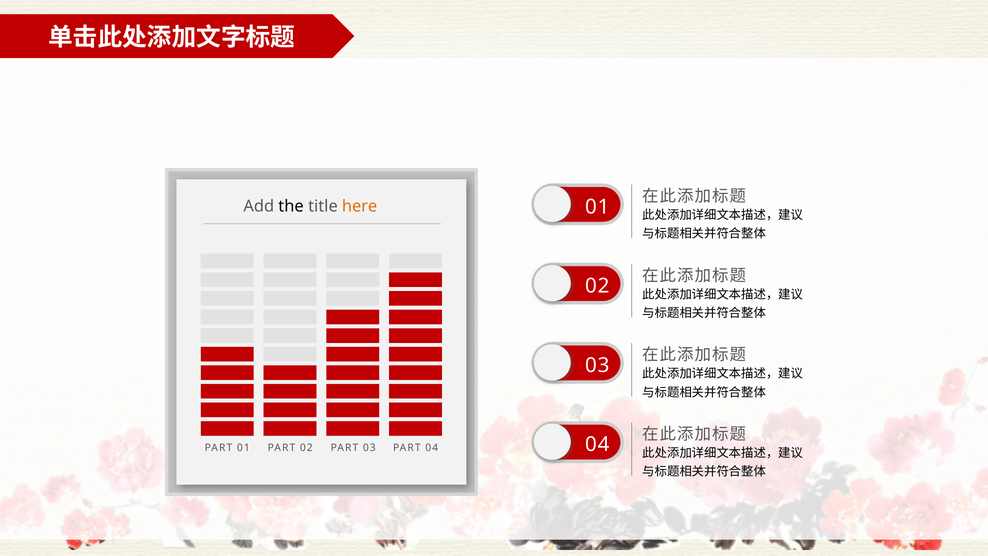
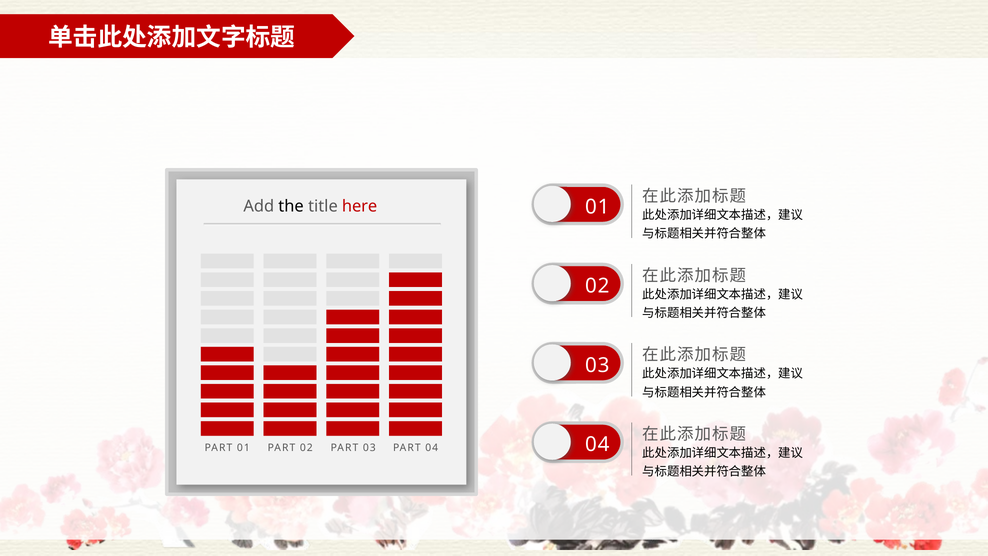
here colour: orange -> red (360, 206)
